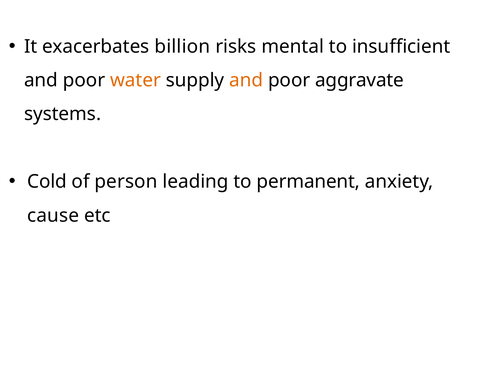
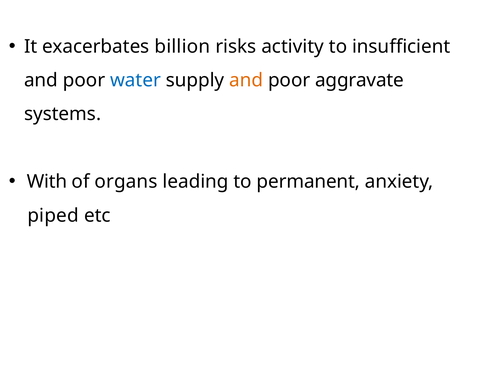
mental: mental -> activity (293, 46)
water colour: orange -> blue (135, 80)
Cold: Cold -> With (47, 182)
person: person -> organs (126, 182)
cause: cause -> piped (53, 216)
